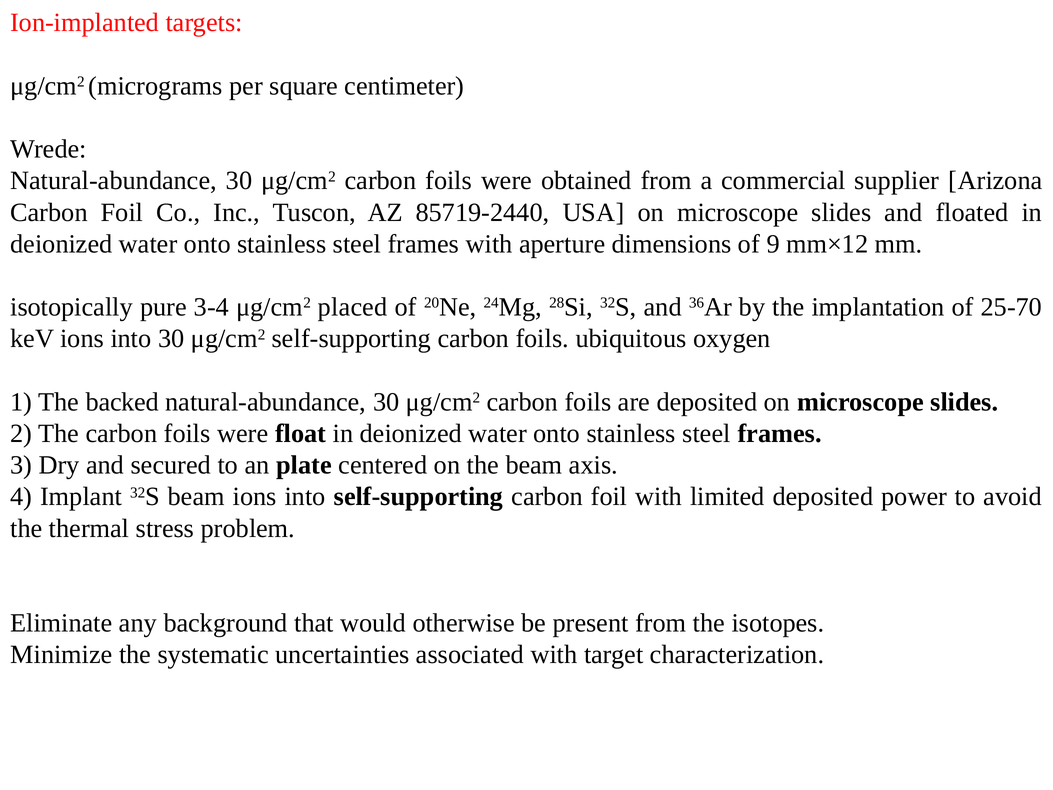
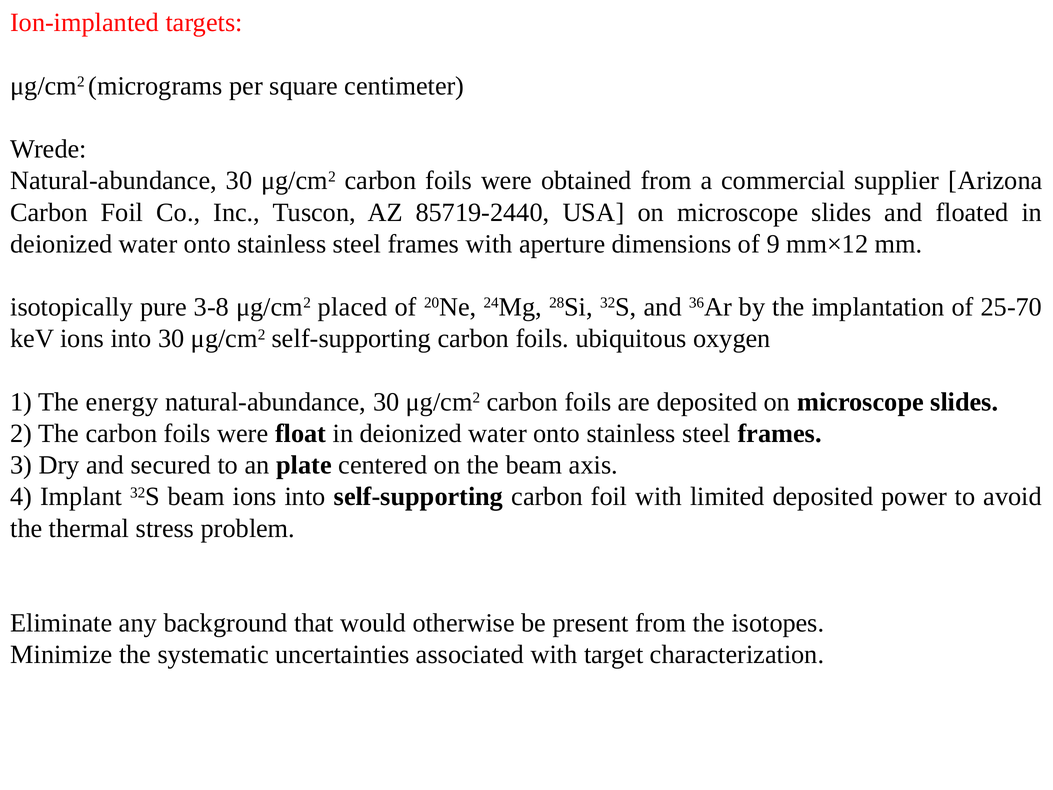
3-4: 3-4 -> 3-8 (212, 307)
backed: backed -> energy (122, 402)
